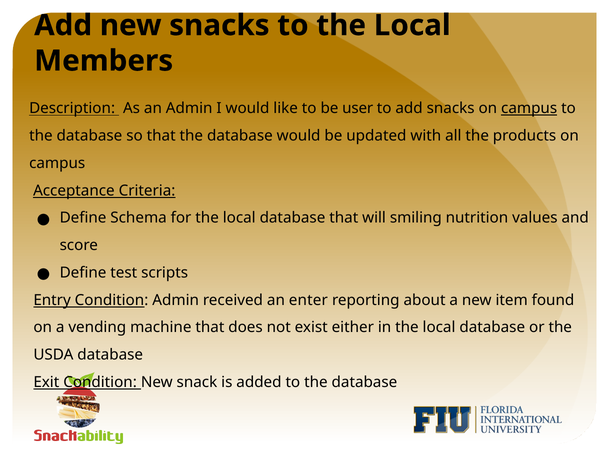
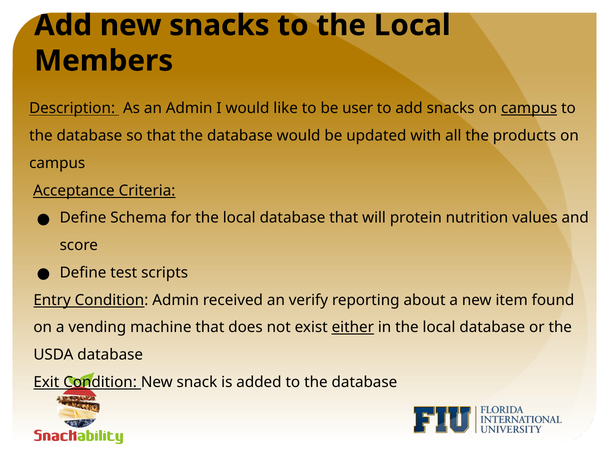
smiling: smiling -> protein (416, 218)
enter: enter -> verify (308, 300)
either underline: none -> present (353, 328)
